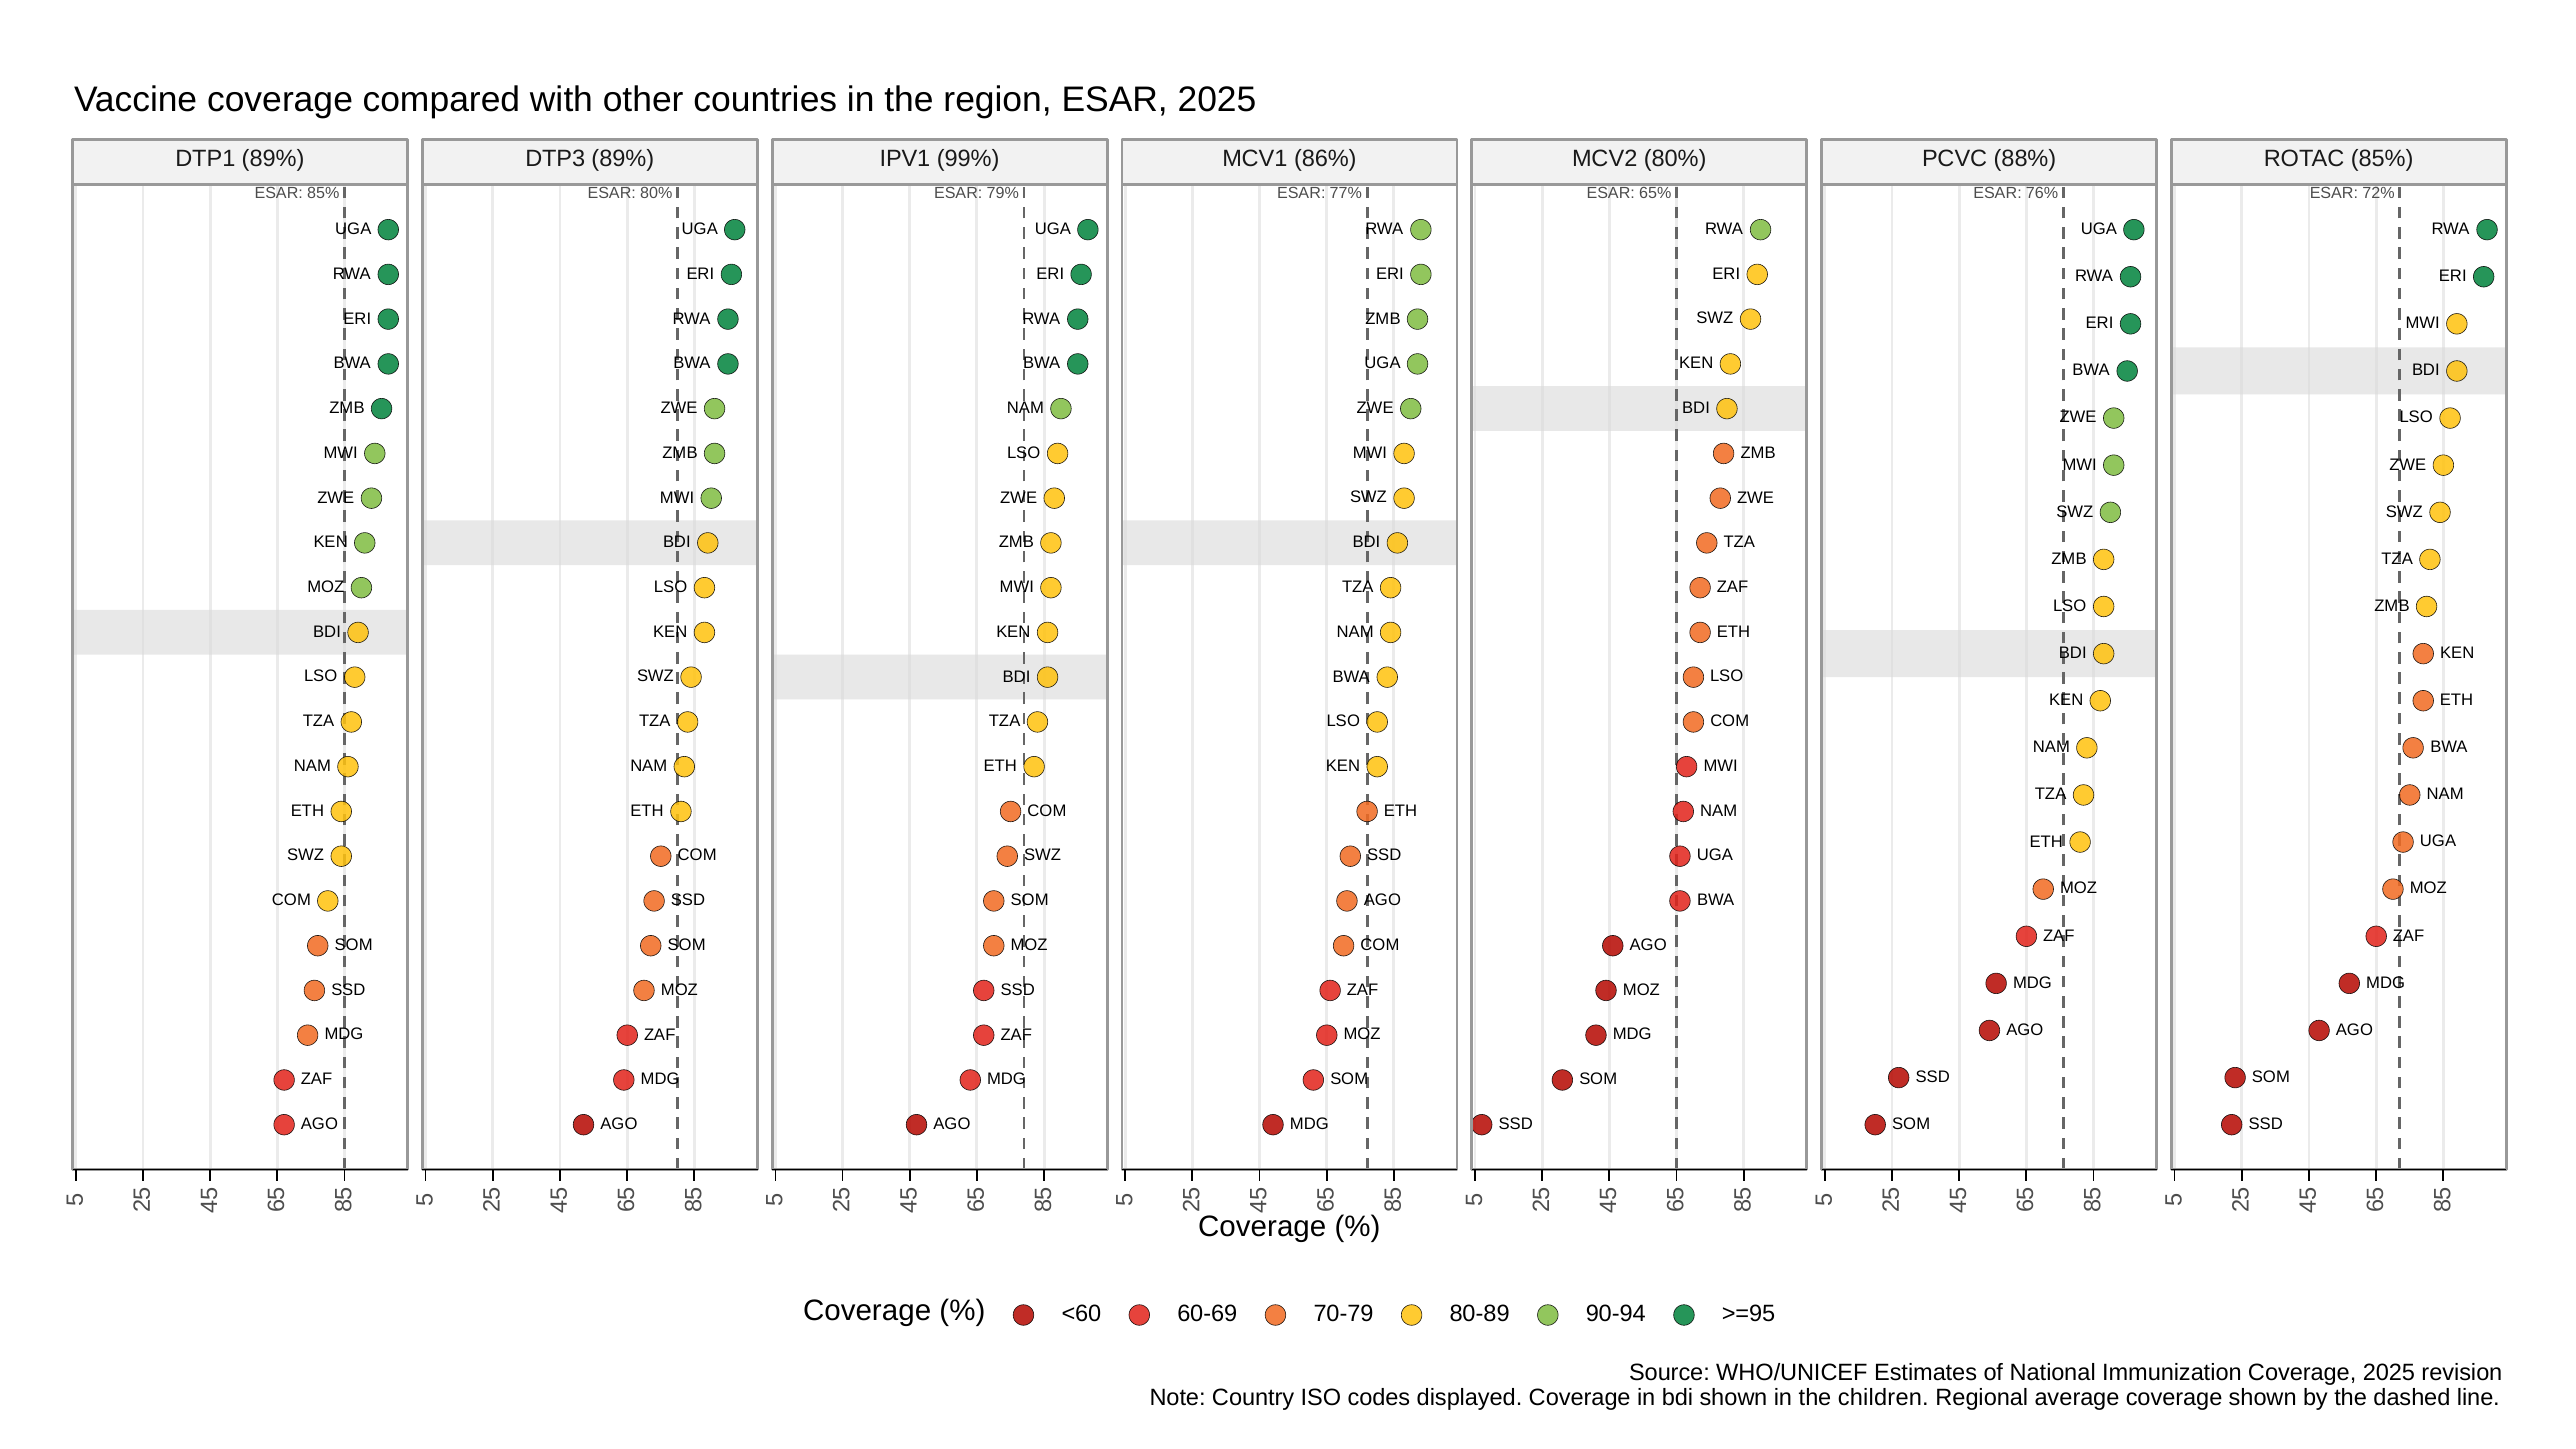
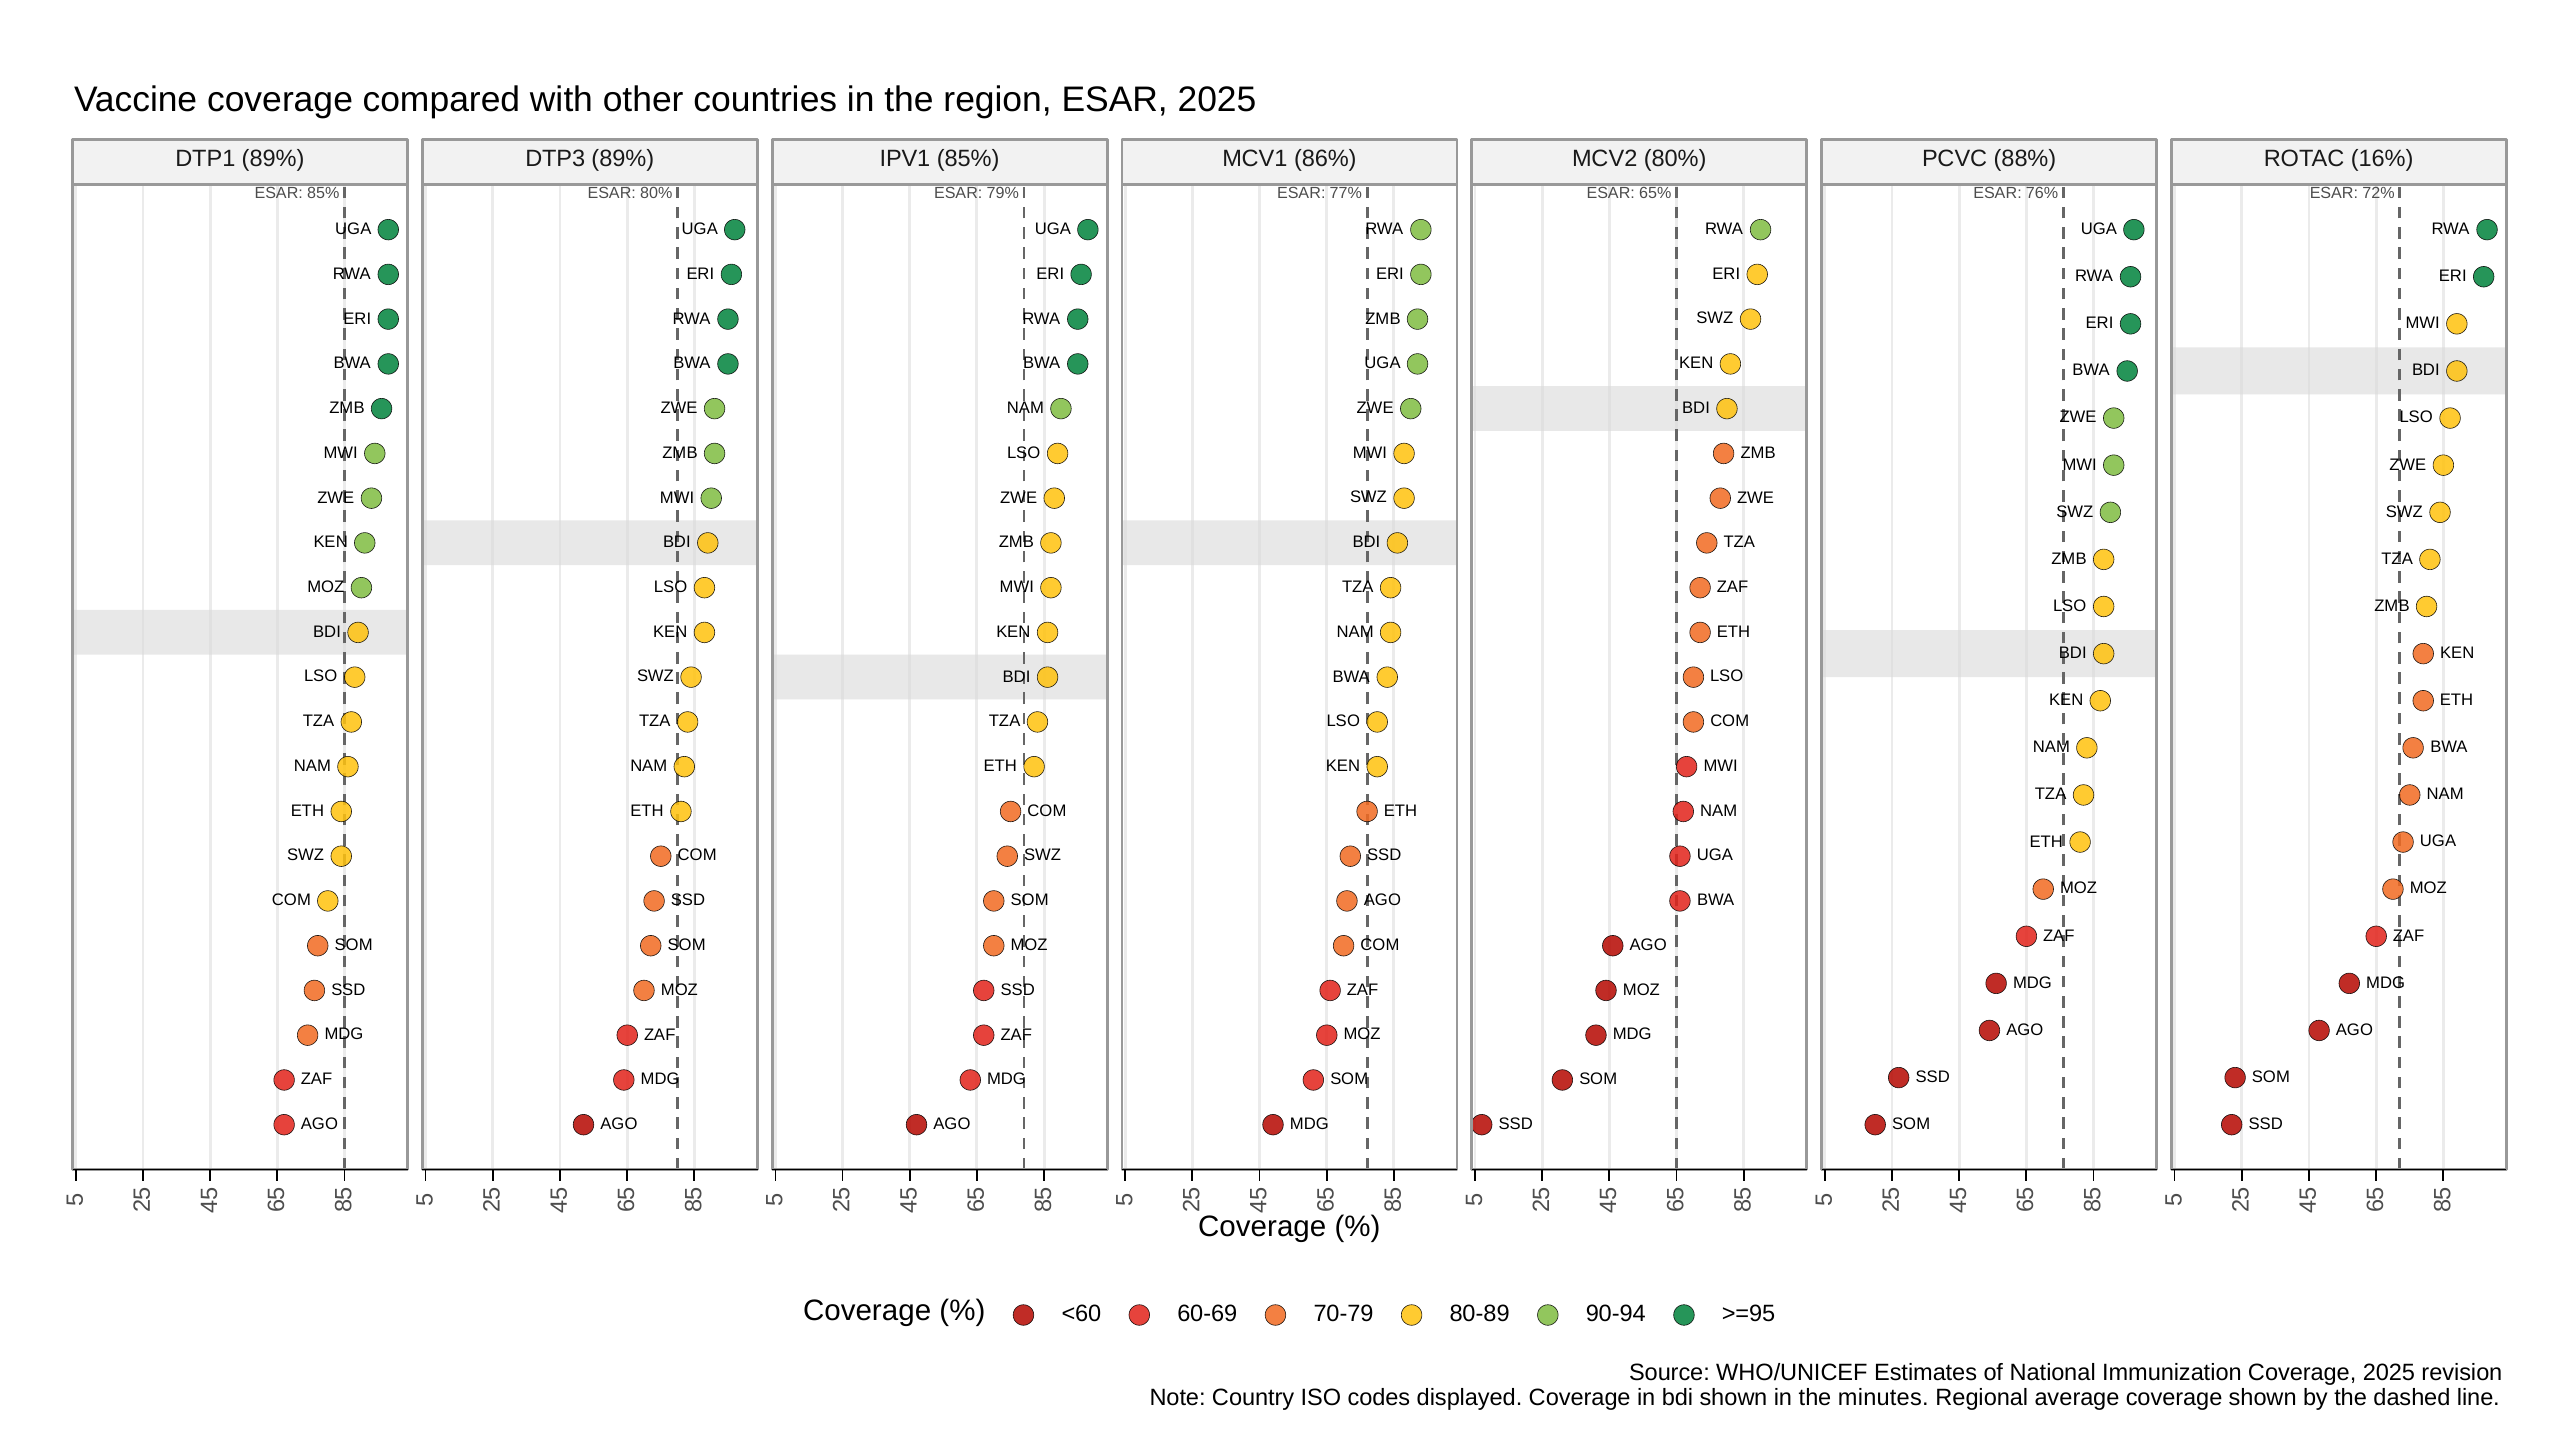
IPV1 99%: 99% -> 85% (968, 159)
ROTAC 85%: 85% -> 16% (2382, 159)
children: children -> minutes (1883, 1398)
